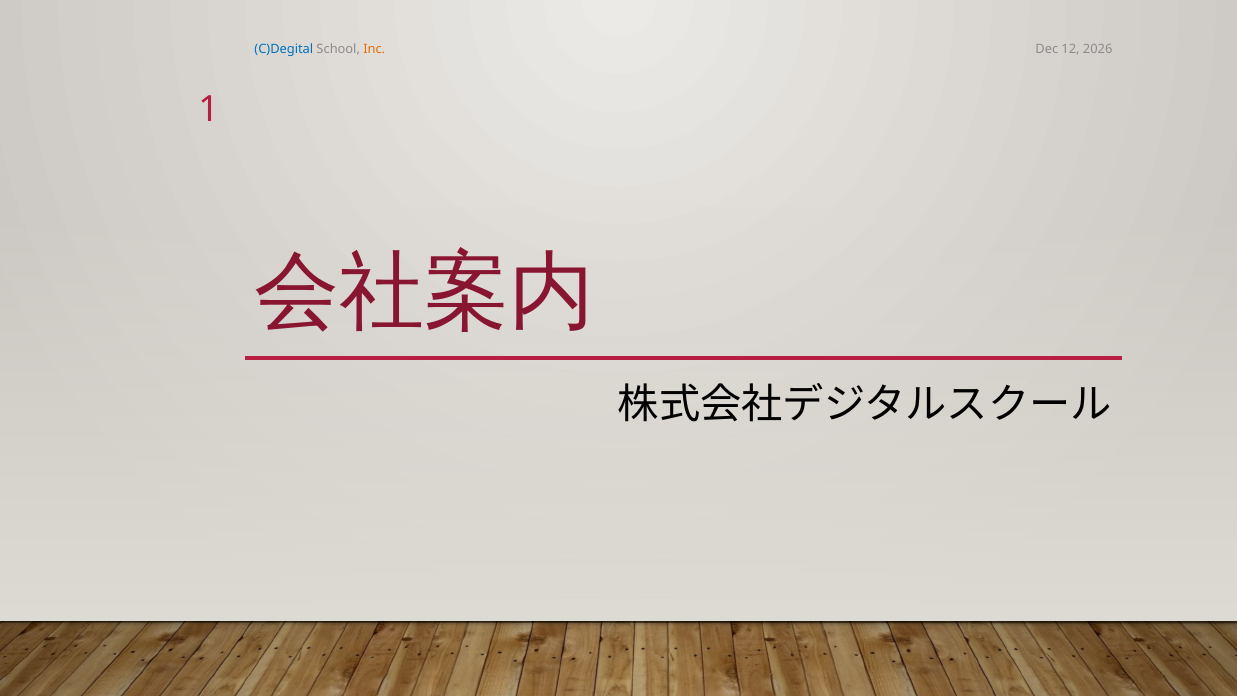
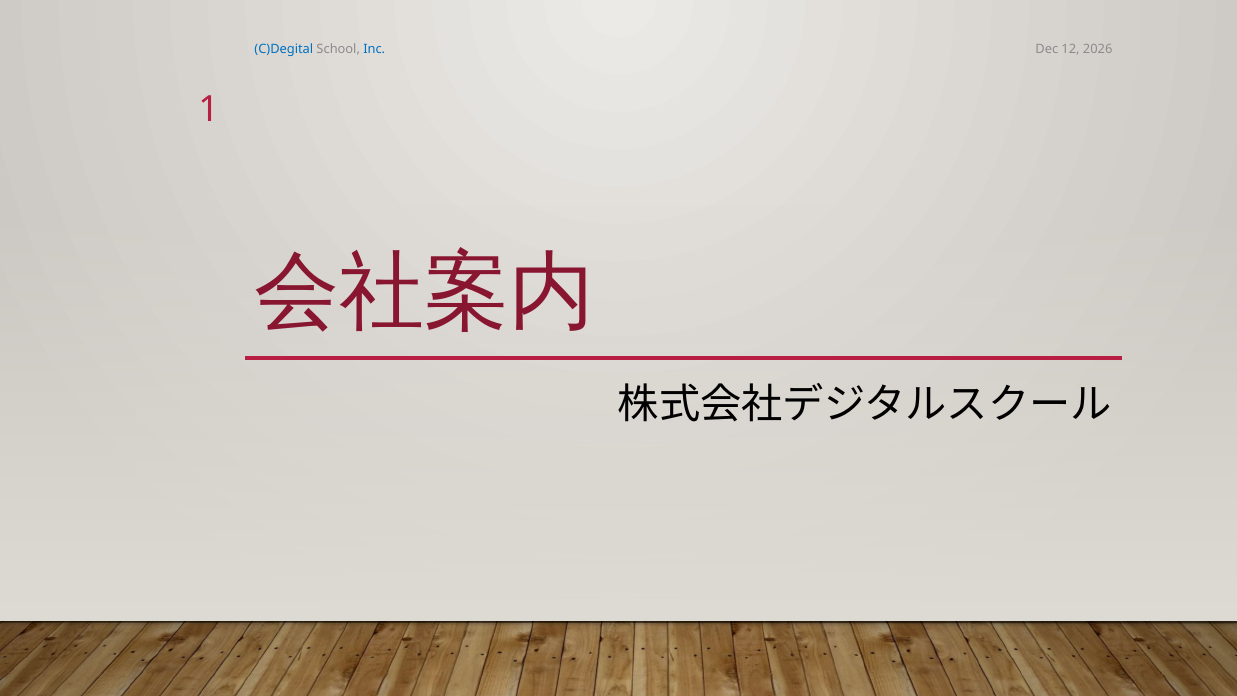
Inc colour: orange -> blue (374, 49)
